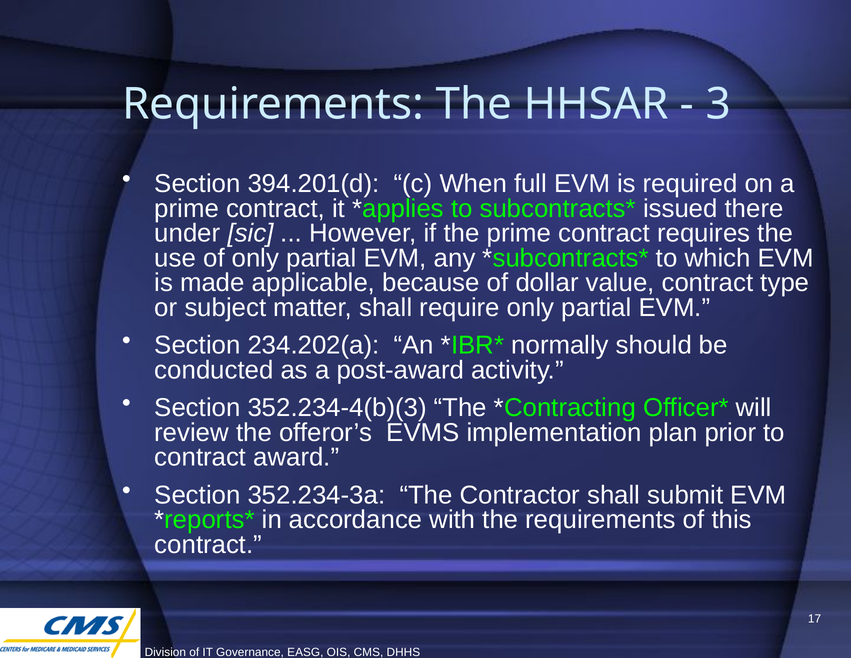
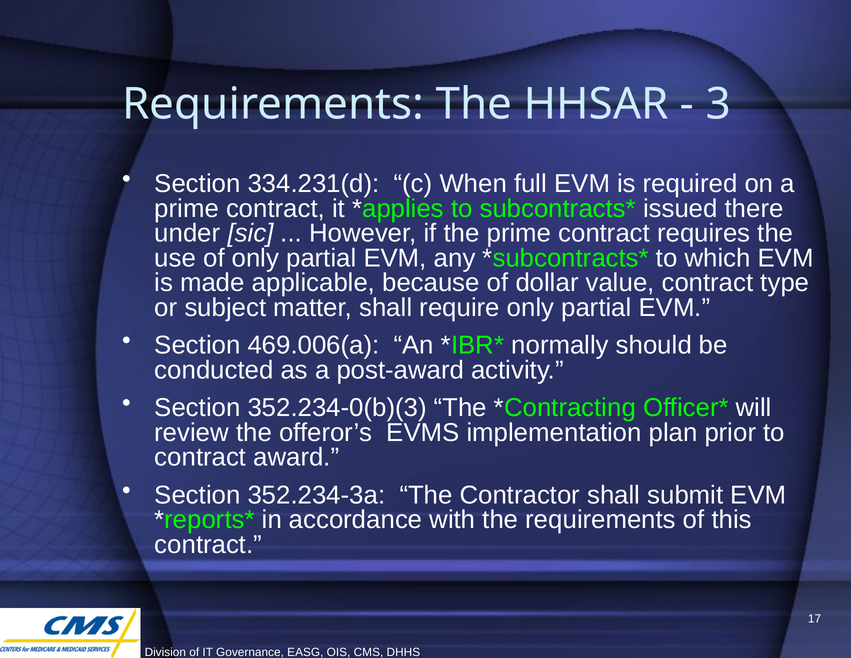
394.201(d: 394.201(d -> 334.231(d (313, 184)
234.202(a: 234.202(a -> 469.006(a (313, 345)
352.234-4(b)(3: 352.234-4(b)(3 -> 352.234-0(b)(3 (337, 408)
